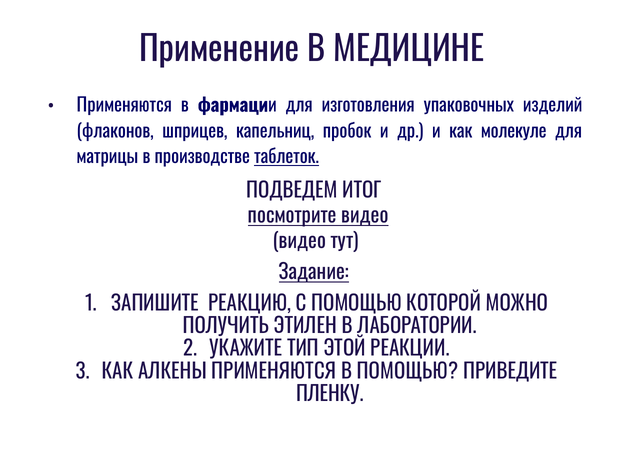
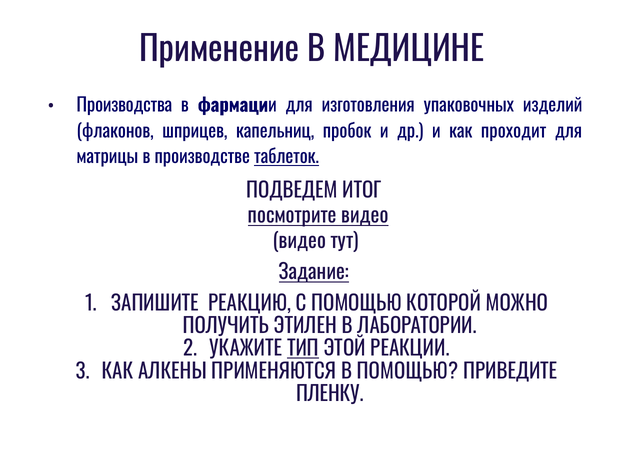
Применяются: Применяются -> Производства (124, 106)
молекуле: молекуле -> проходит (514, 131)
ТИП underline: none -> present (303, 349)
